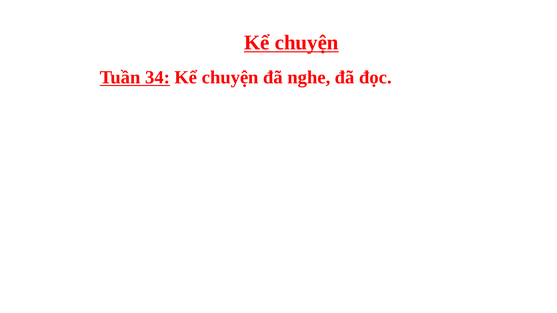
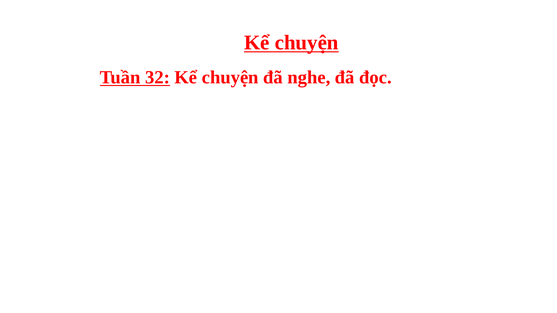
34: 34 -> 32 (157, 77)
